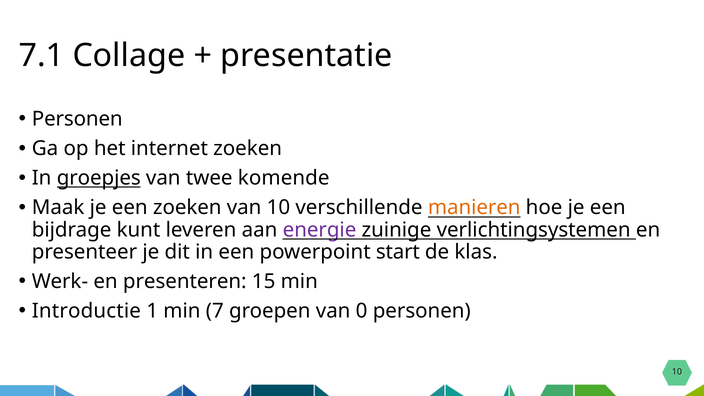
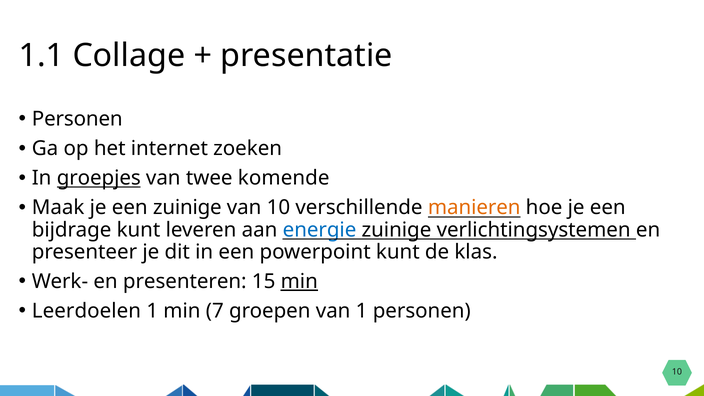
7.1: 7.1 -> 1.1 (41, 55)
een zoeken: zoeken -> zuinige (187, 208)
energie colour: purple -> blue (320, 230)
powerpoint start: start -> kunt (398, 252)
min underline: none -> present (299, 281)
Introductie: Introductie -> Leerdoelen (86, 311)
van 0: 0 -> 1 (362, 311)
